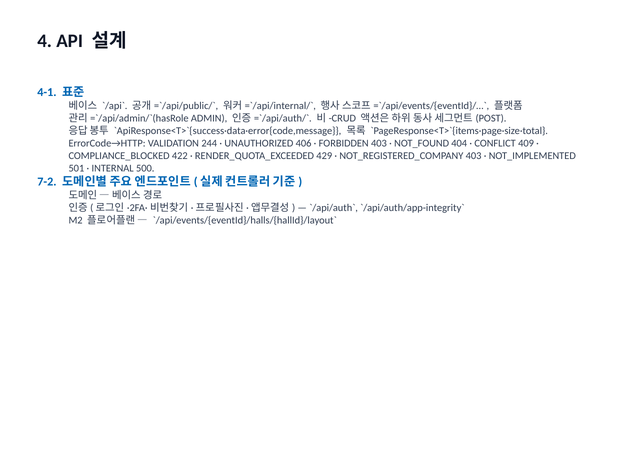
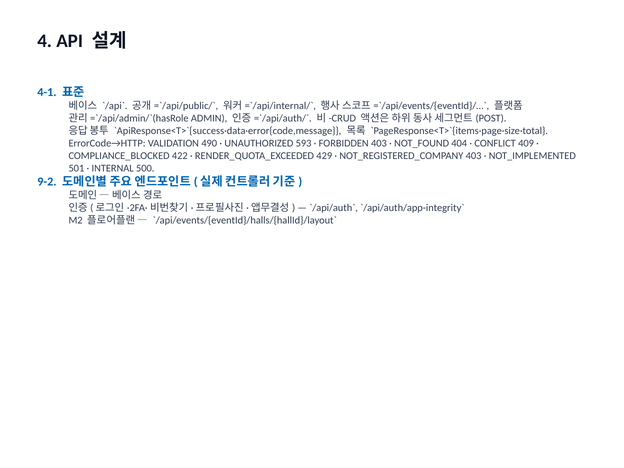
244: 244 -> 490 (209, 143)
406: 406 -> 593 (304, 143)
7-2: 7-2 -> 9-2 (47, 182)
